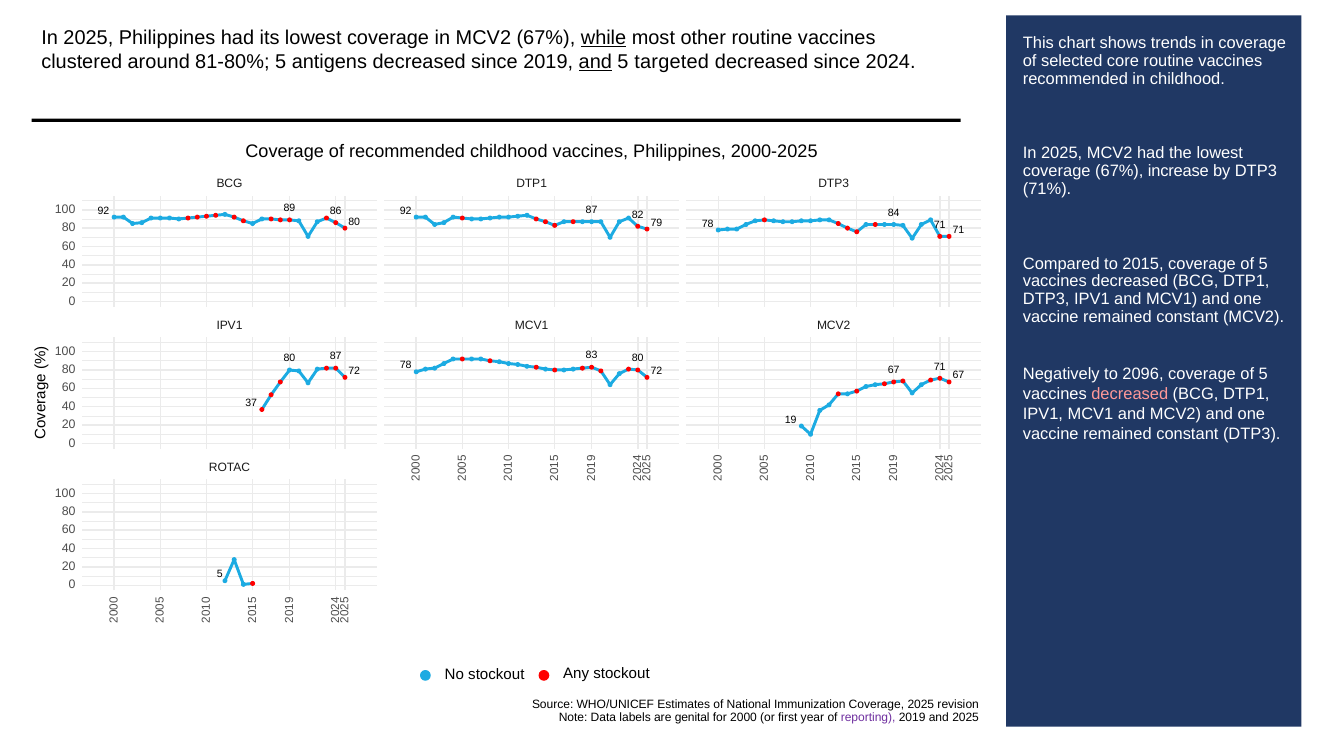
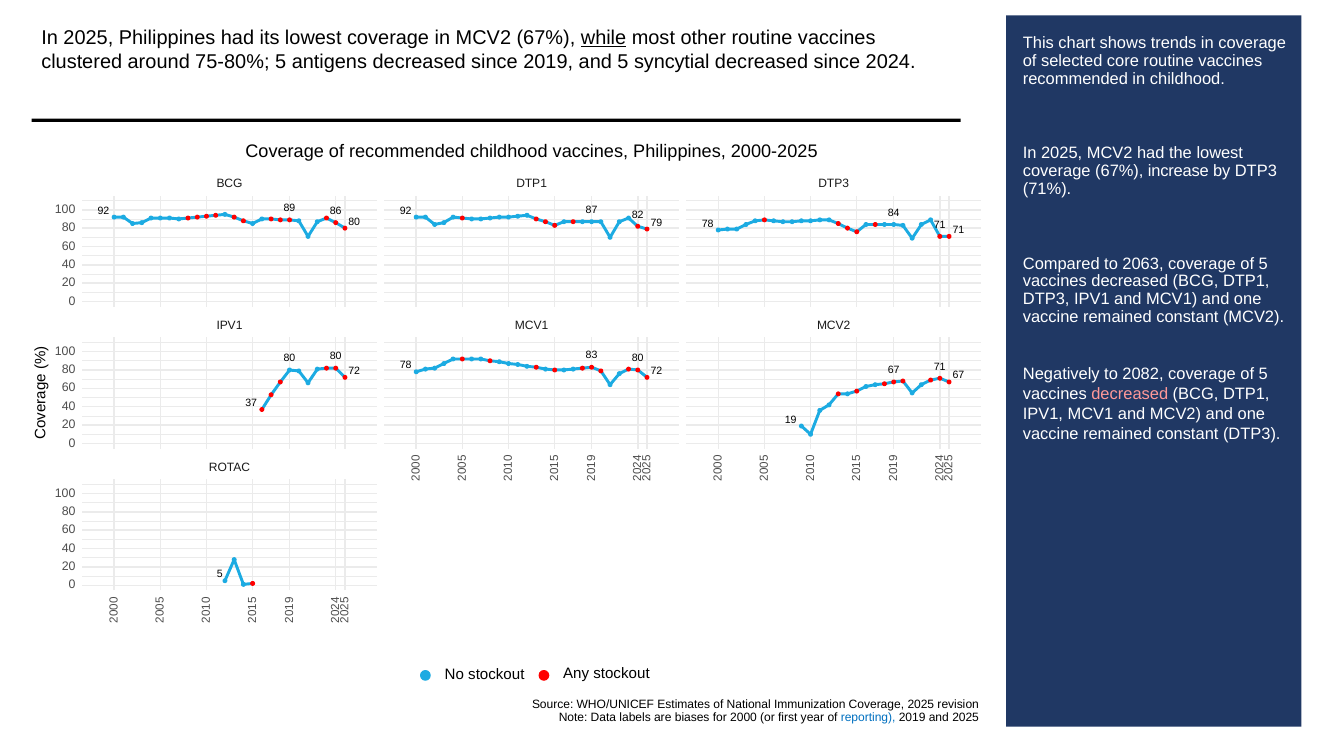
81-80%: 81-80% -> 75-80% (232, 62)
and underline: present -> none (595, 62)
targeted: targeted -> syncytial (672, 62)
2015: 2015 -> 2063 (1143, 263)
80 87: 87 -> 80 (336, 356)
2096: 2096 -> 2082 (1143, 374)
genital: genital -> biases (692, 717)
reporting colour: purple -> blue (868, 717)
